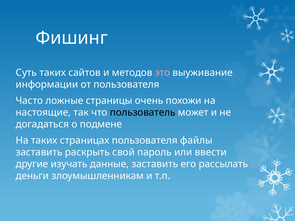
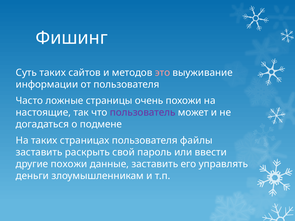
пользователь colour: black -> purple (143, 113)
другие изучать: изучать -> похожи (69, 164)
рассылать: рассылать -> управлять (223, 164)
